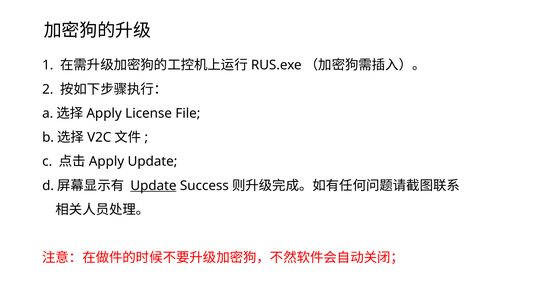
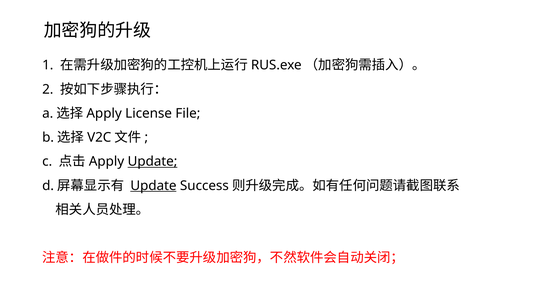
Update underline: none -> present (153, 162)
